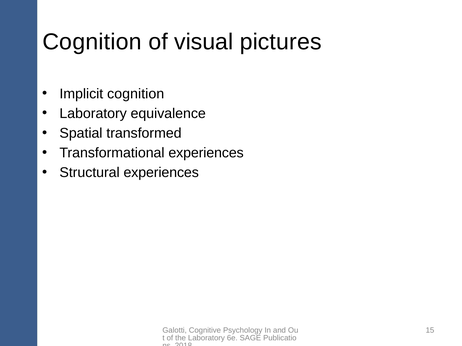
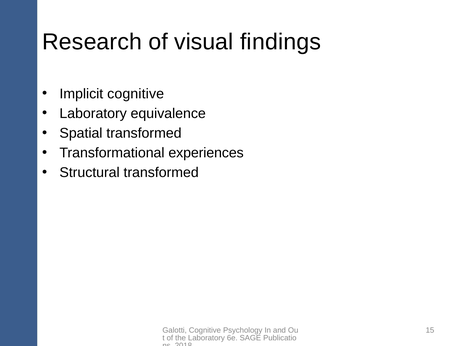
Cognition: Cognition -> Research (92, 42)
pictures: pictures -> findings (281, 42)
Implicit cognition: cognition -> cognitive (136, 94)
Structural experiences: experiences -> transformed (161, 173)
